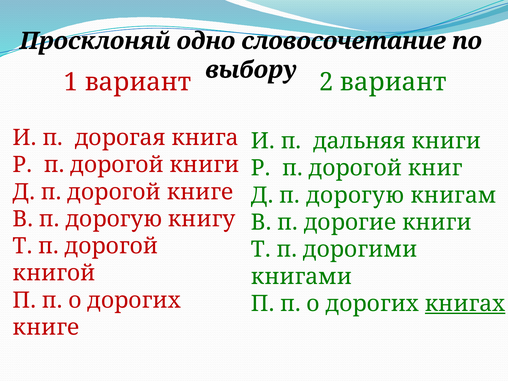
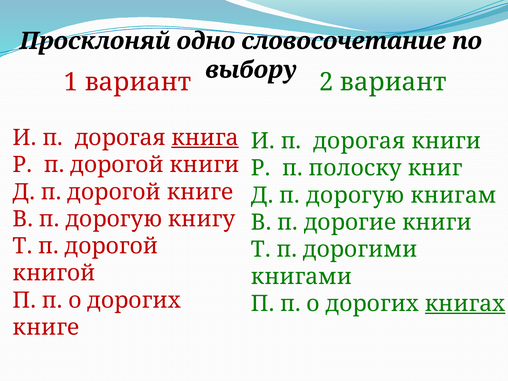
книга underline: none -> present (205, 138)
дальняя: дальняя -> дорогая (359, 141)
дорогой: дорогой -> полоску (355, 168)
